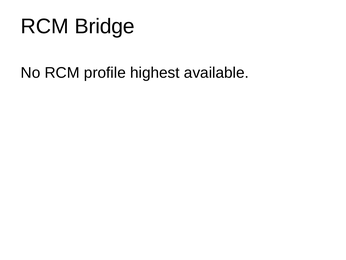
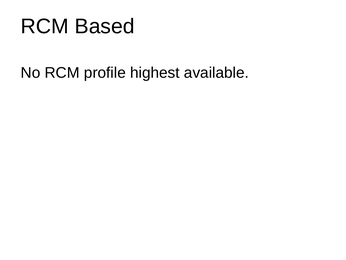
Bridge: Bridge -> Based (105, 26)
